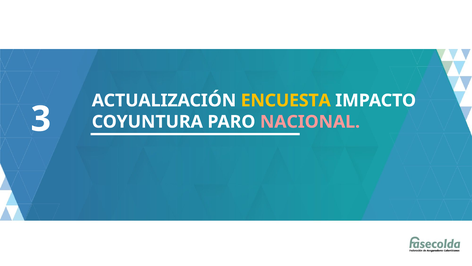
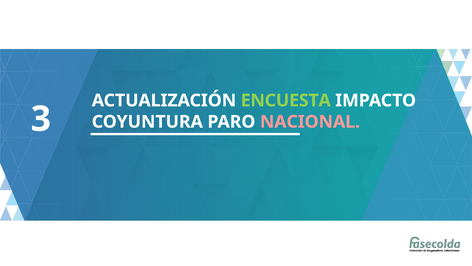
ENCUESTA colour: yellow -> light green (286, 100)
